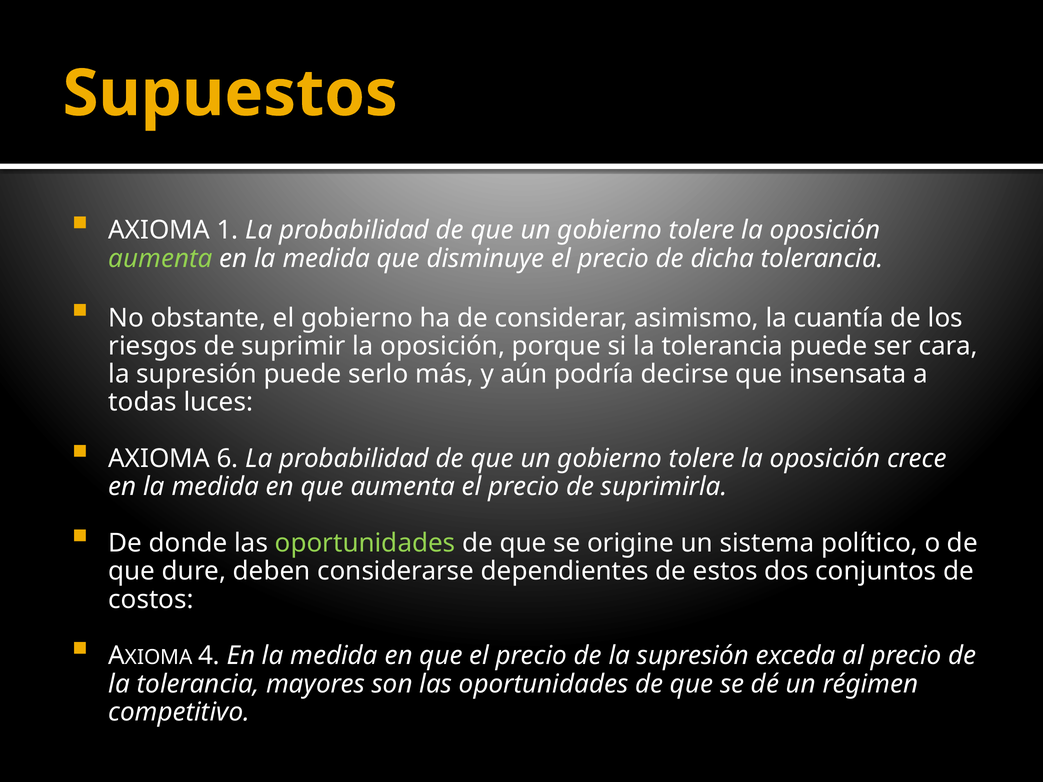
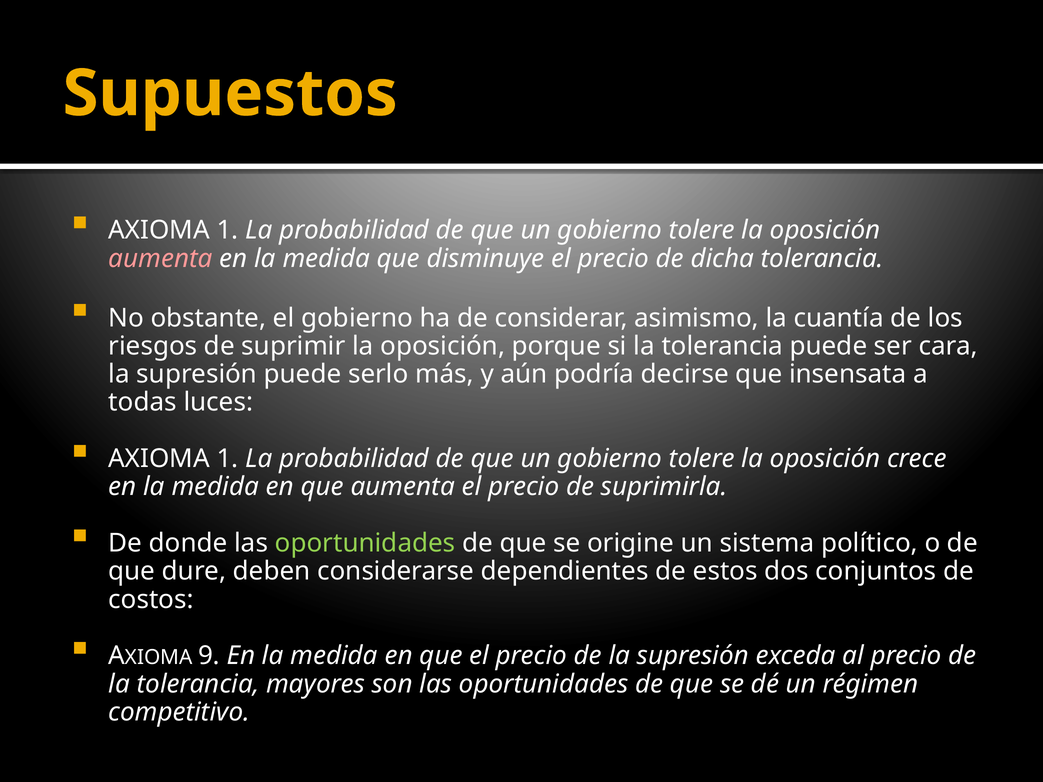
aumenta colour: light green -> pink (161, 259)
6: 6 -> 1 (227, 459)
4: 4 -> 9 (209, 656)
